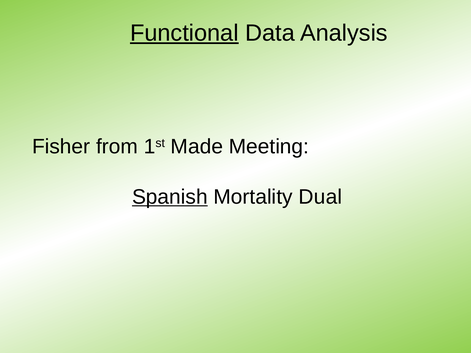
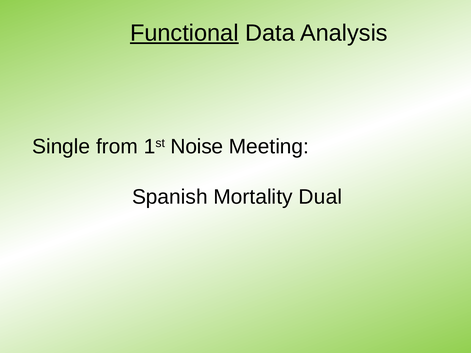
Fisher: Fisher -> Single (61, 147)
Made: Made -> Noise (197, 147)
Spanish underline: present -> none (170, 197)
